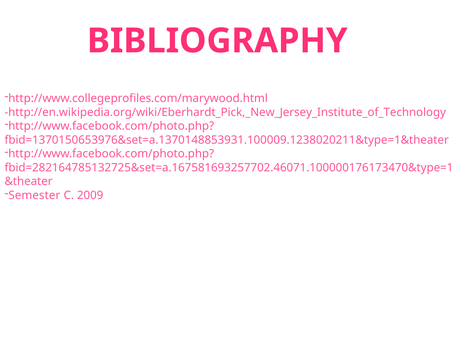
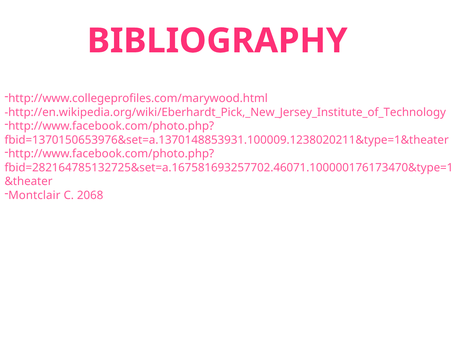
Semester: Semester -> Montclair (34, 195)
2009: 2009 -> 2068 (90, 195)
